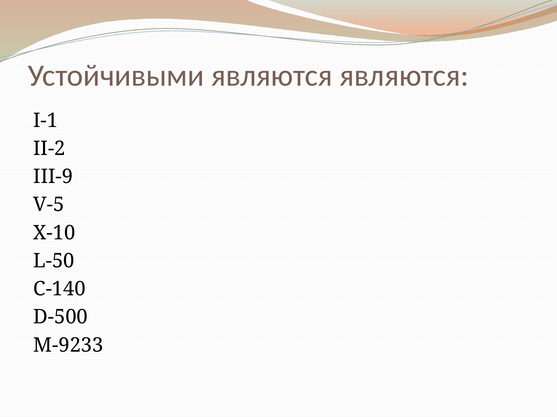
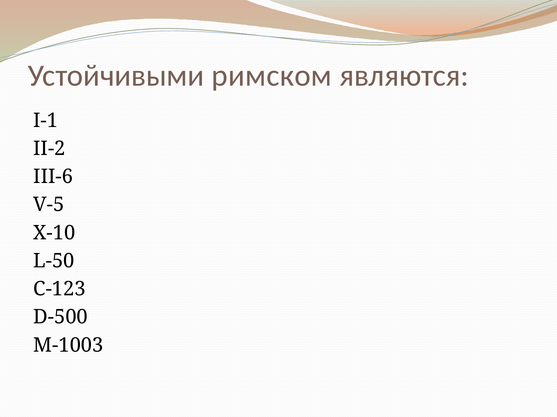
Устойчивыми являются: являются -> римском (272, 76)
III-9: III-9 -> III-6 (53, 177)
C-140: C-140 -> C-123 (60, 289)
M-9233: M-9233 -> M-1003 (68, 346)
